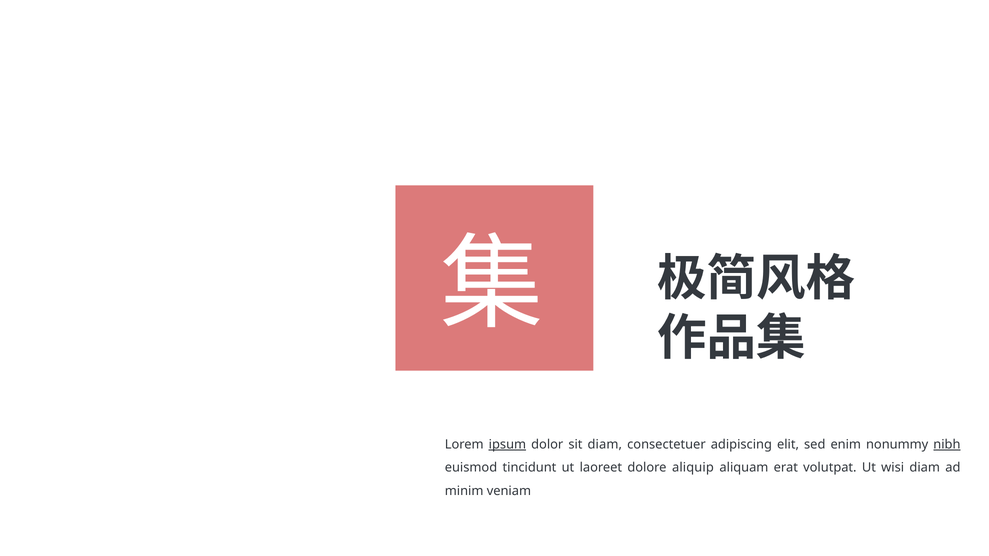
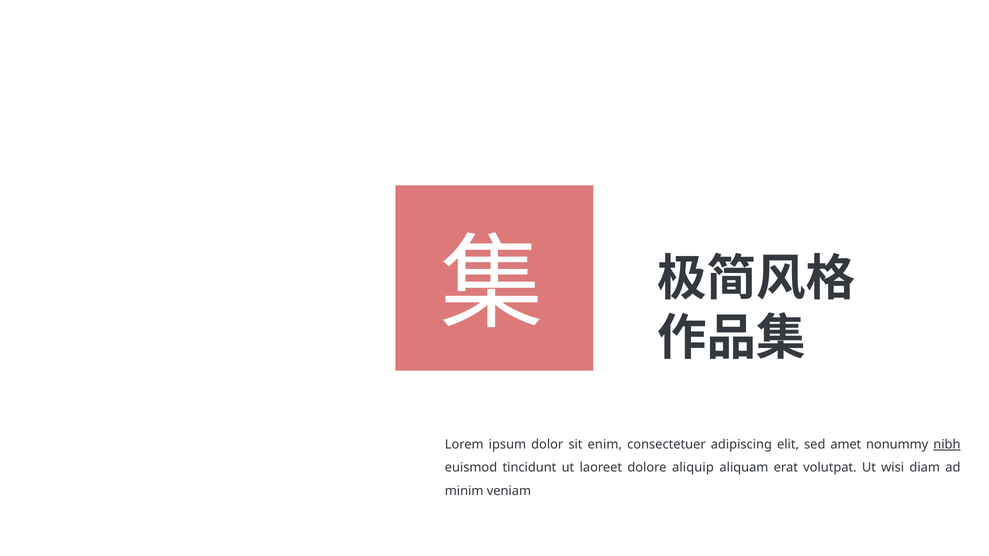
ipsum underline: present -> none (507, 445)
sit diam: diam -> enim (605, 445)
enim: enim -> amet (846, 445)
